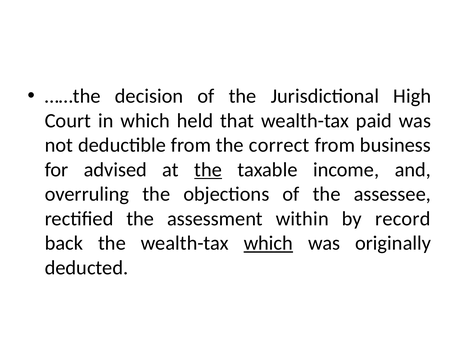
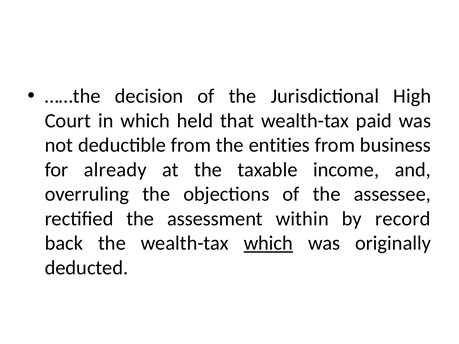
correct: correct -> entities (279, 145)
advised: advised -> already (115, 170)
the underline: present -> none (208, 170)
